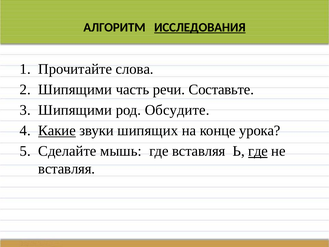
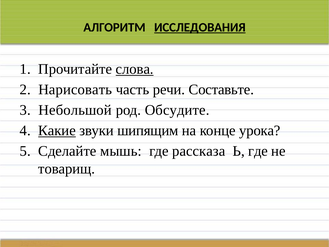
слова underline: none -> present (135, 69)
Шипящими: Шипящими -> Нарисовать (75, 90)
Шипящими: Шипящими -> Небольшой (75, 110)
шипящих: шипящих -> шипящим (148, 131)
где вставляя: вставляя -> рассказа (199, 151)
где underline: present -> none (258, 151)
вставляя: вставляя -> товарищ (67, 169)
